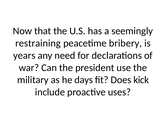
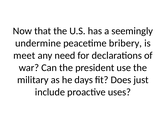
restraining: restraining -> undermine (38, 43)
years: years -> meet (24, 55)
kick: kick -> just (141, 80)
